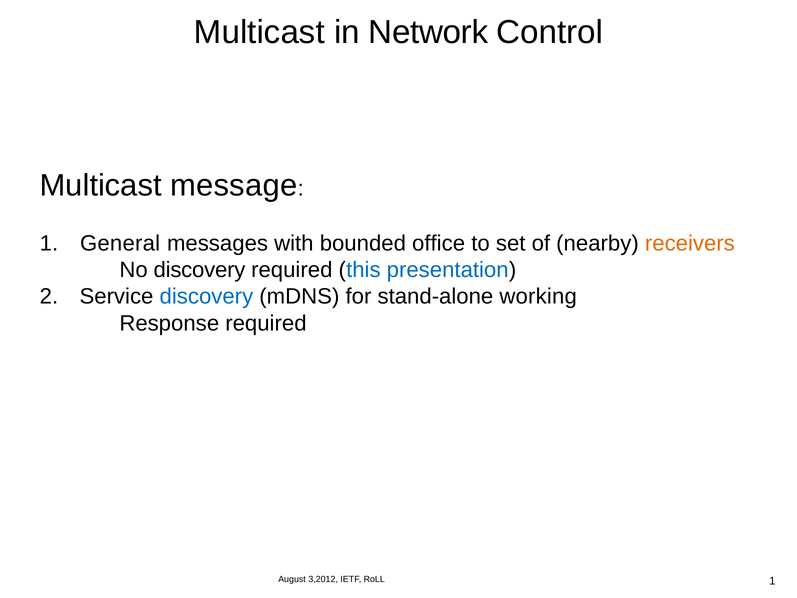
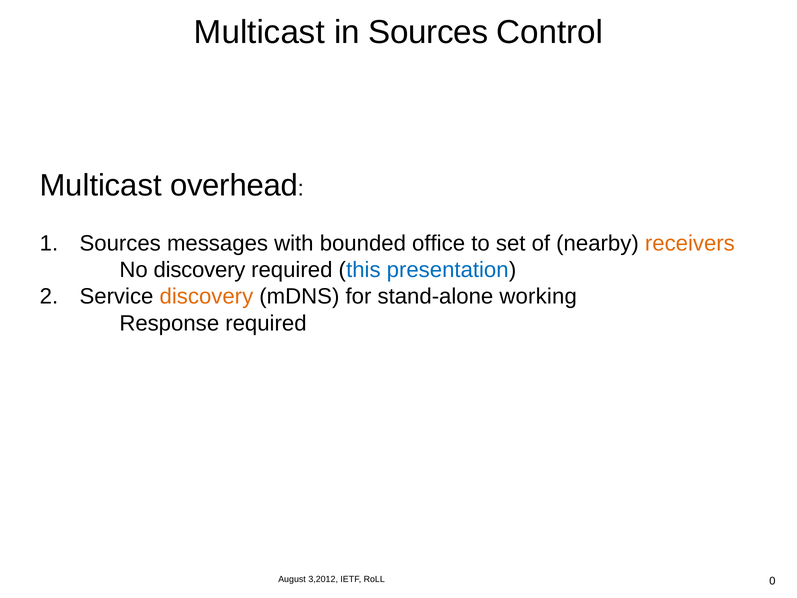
in Network: Network -> Sources (428, 32)
message: message -> overhead (234, 186)
General: General -> Sources (120, 243)
discovery colour: blue -> orange (206, 297)
1: 1 -> 0 (772, 581)
